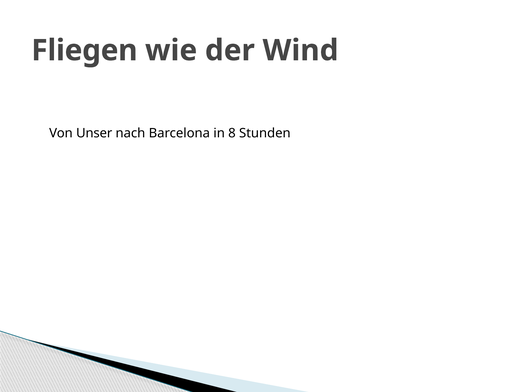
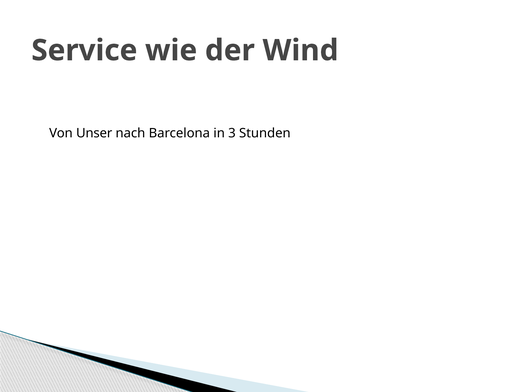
Fliegen: Fliegen -> Service (84, 50)
8: 8 -> 3 (232, 133)
